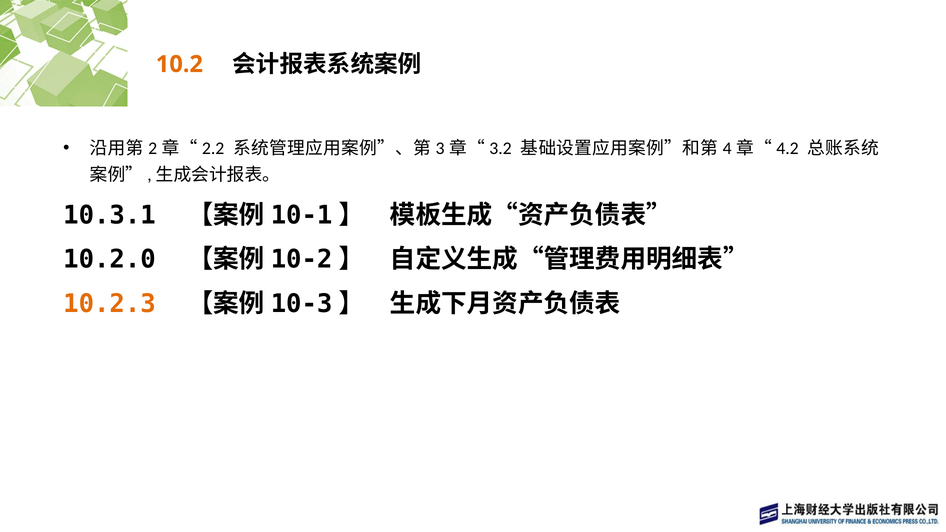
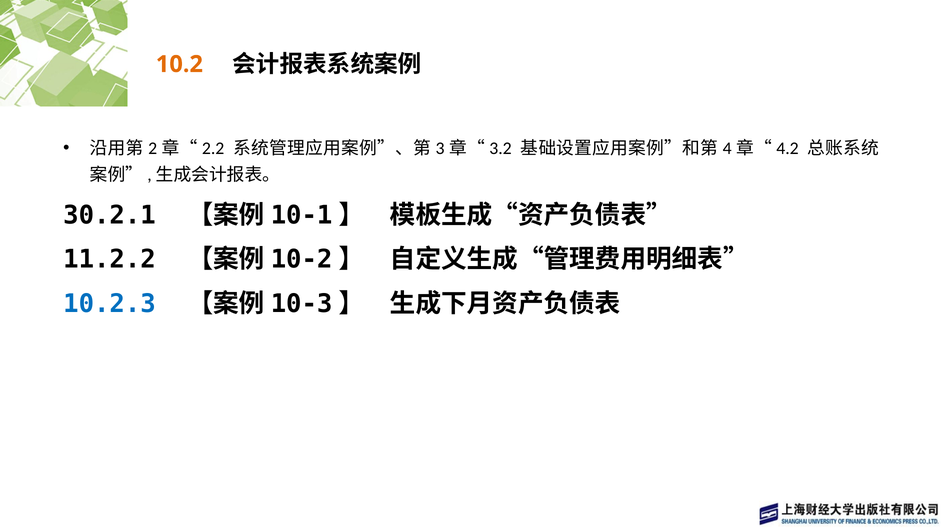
10.3.1: 10.3.1 -> 30.2.1 (109, 215)
10.2.0: 10.2.0 -> 11.2.2 (109, 260)
10.2.3 colour: orange -> blue (109, 304)
